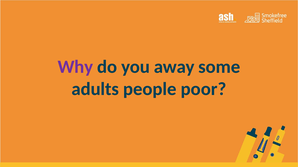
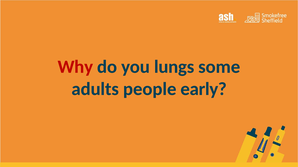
Why colour: purple -> red (75, 67)
away: away -> lungs (174, 67)
poor: poor -> early (204, 89)
